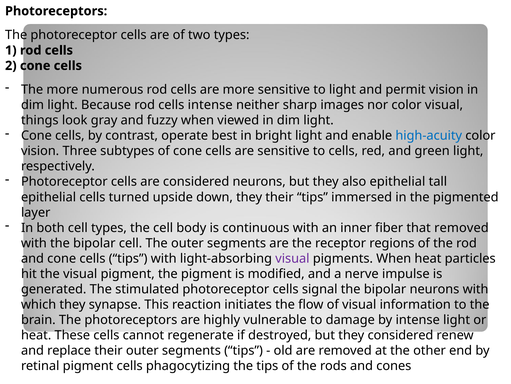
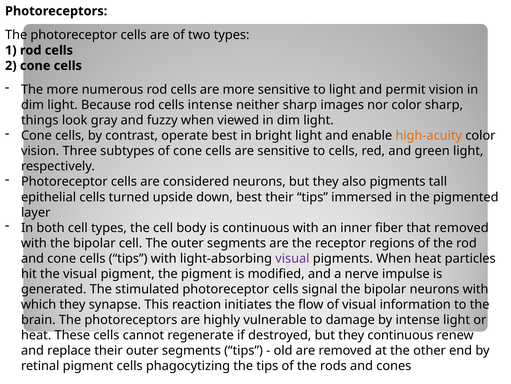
color visual: visual -> sharp (444, 105)
high-acuity colour: blue -> orange (429, 135)
also epithelial: epithelial -> pigments (398, 181)
down they: they -> best (249, 197)
they considered: considered -> continuous (400, 335)
